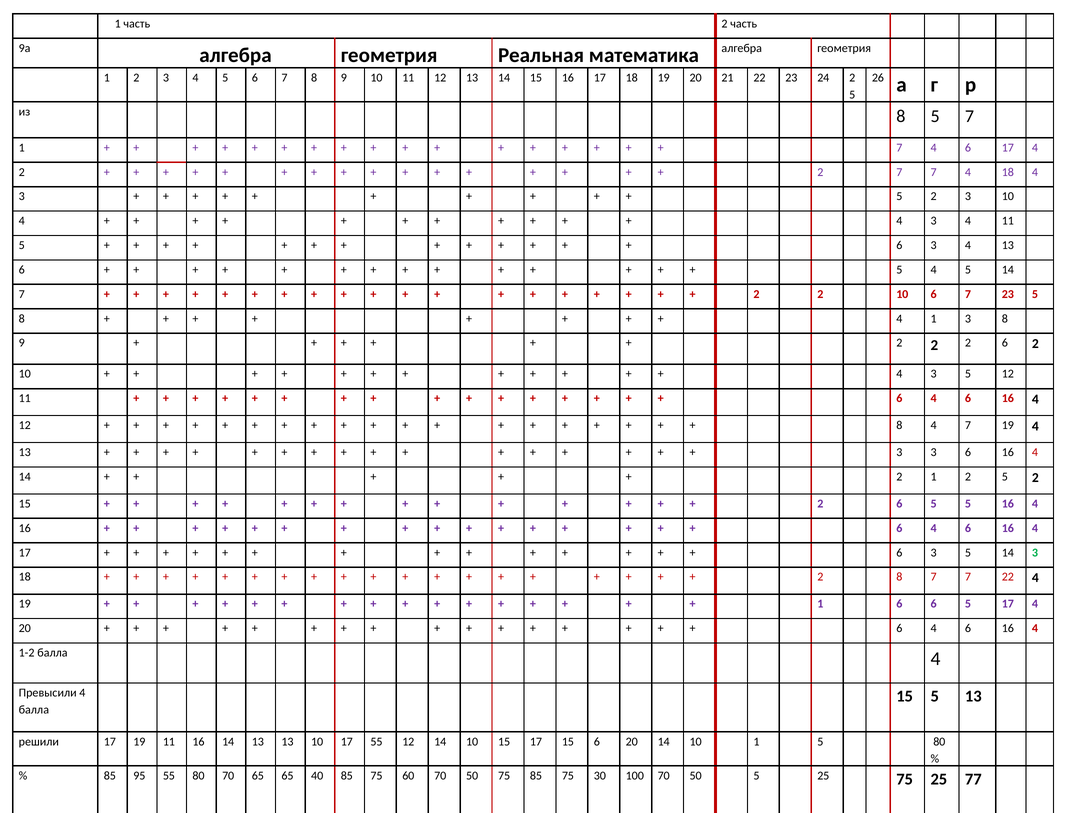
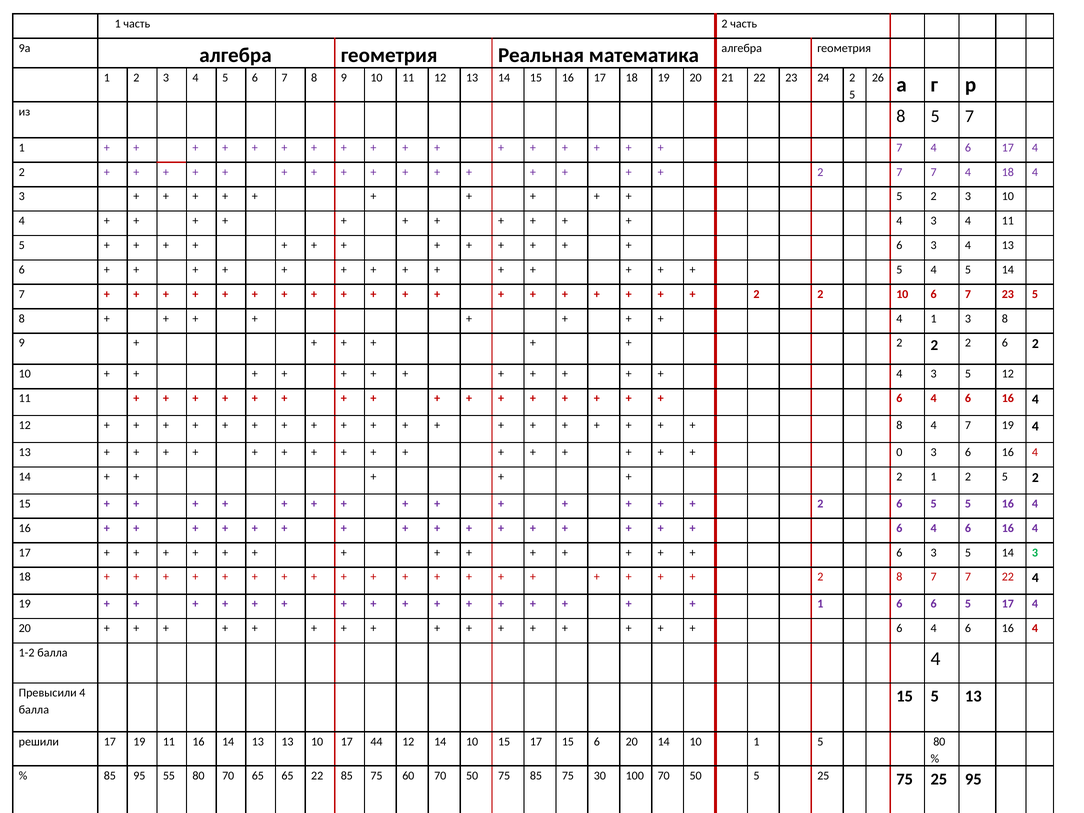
3: 3 -> 0 (899, 452)
17 55: 55 -> 44 (376, 742)
65 40: 40 -> 22 (317, 776)
25 77: 77 -> 95 (973, 779)
